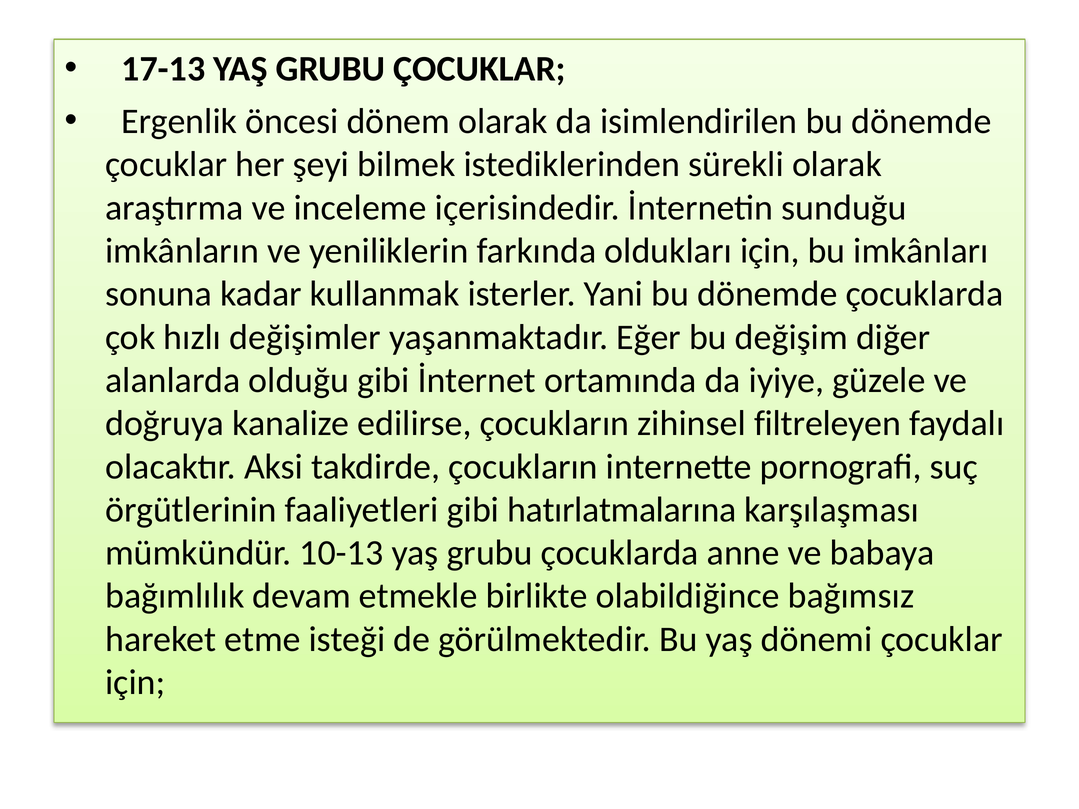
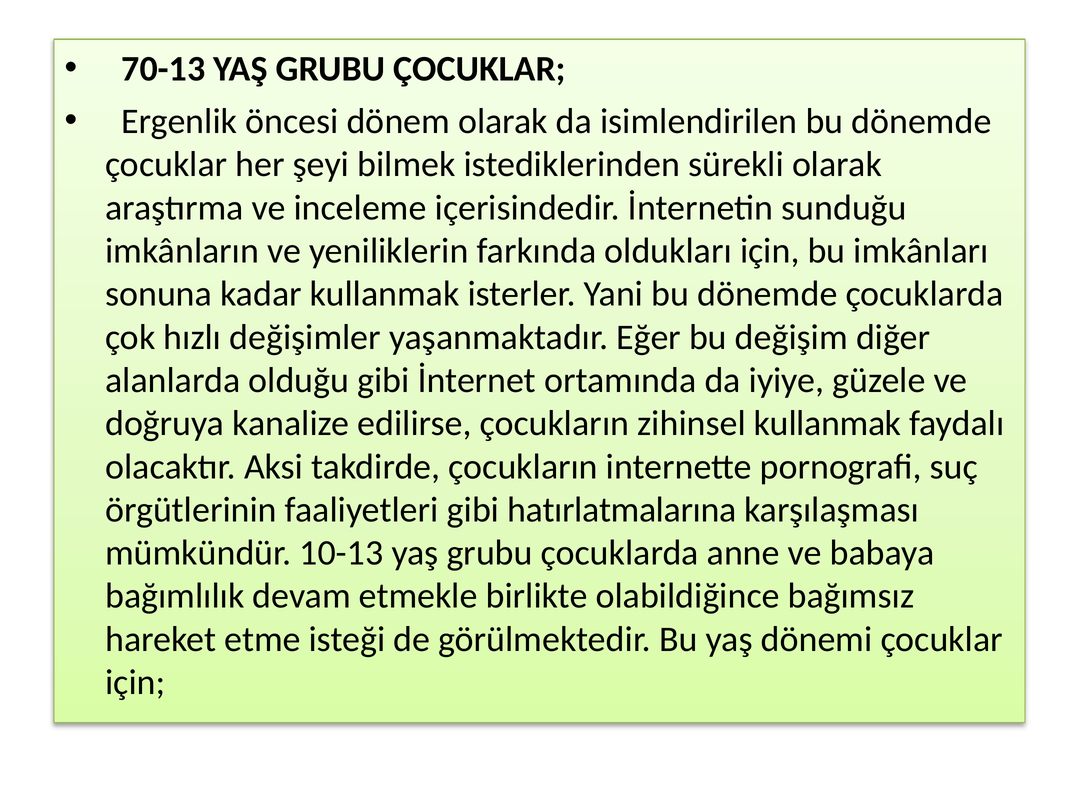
17-13: 17-13 -> 70-13 (163, 69)
zihinsel filtreleyen: filtreleyen -> kullanmak (828, 424)
